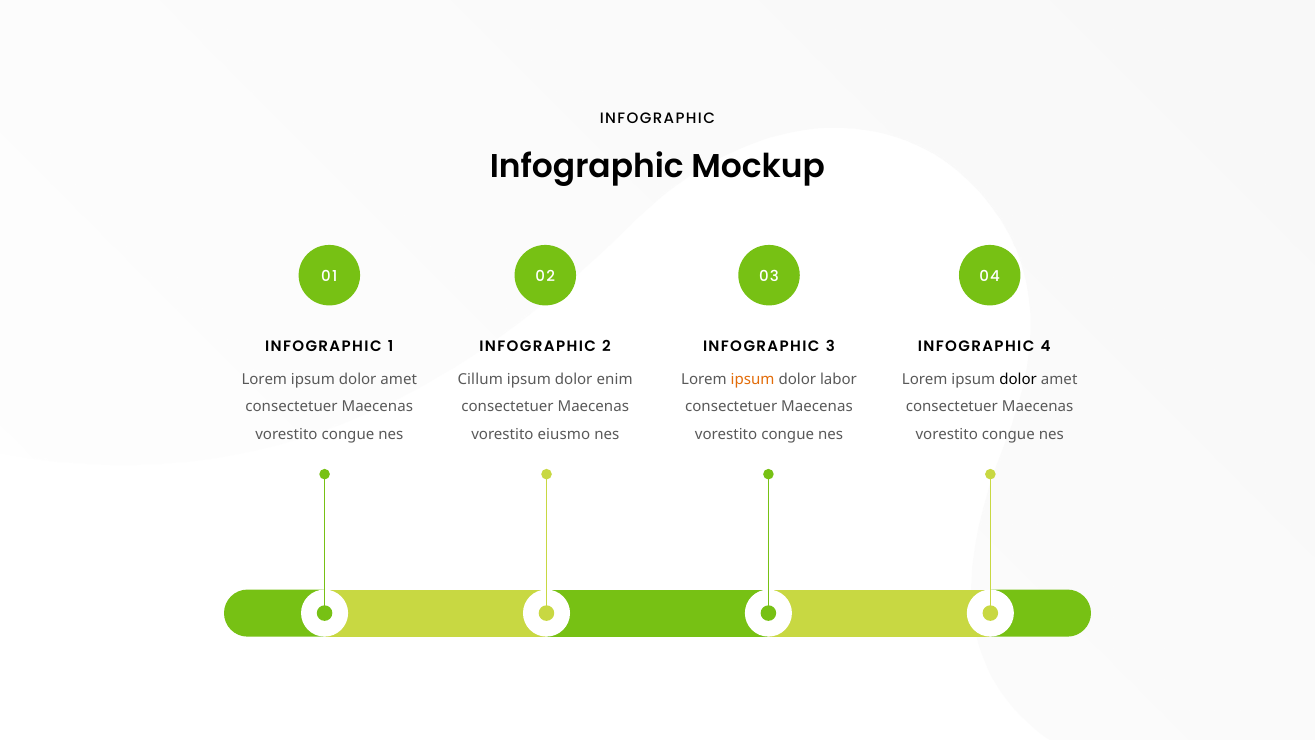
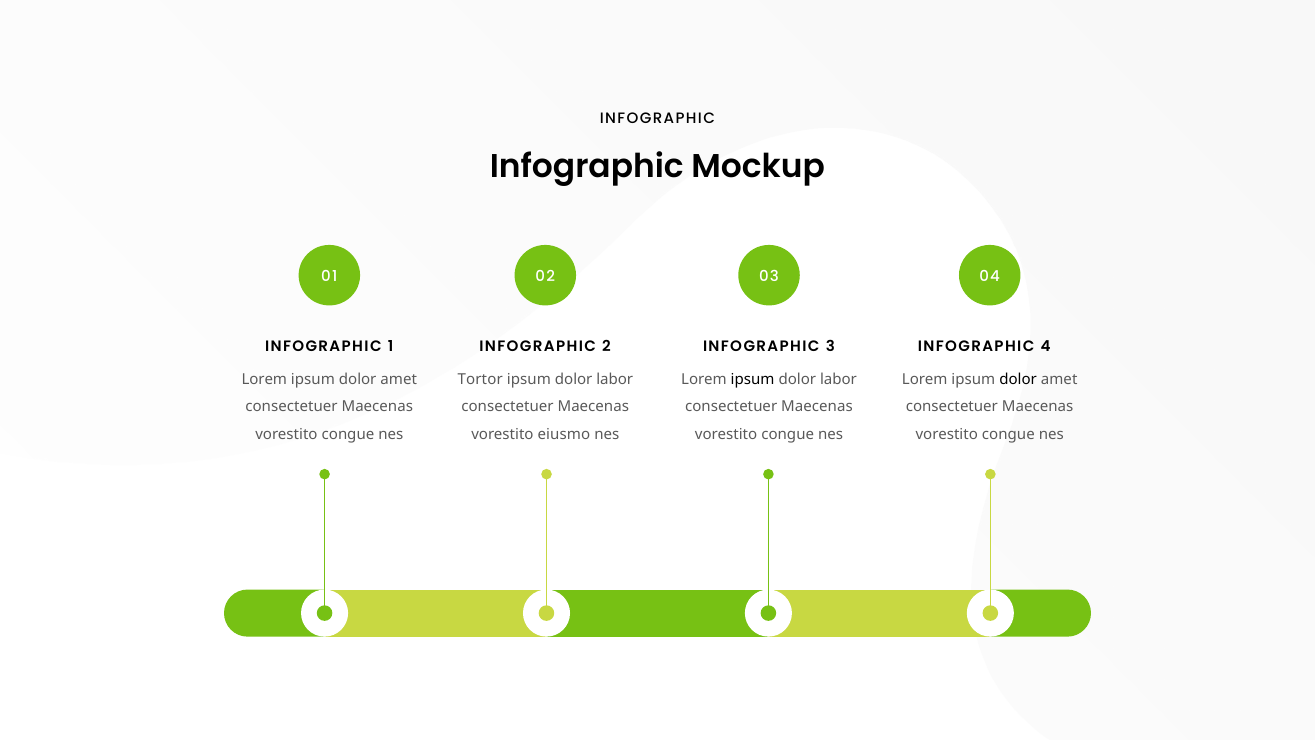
Cillum: Cillum -> Tortor (480, 380)
enim: enim -> labor (615, 380)
ipsum colour: orange -> black (753, 380)
